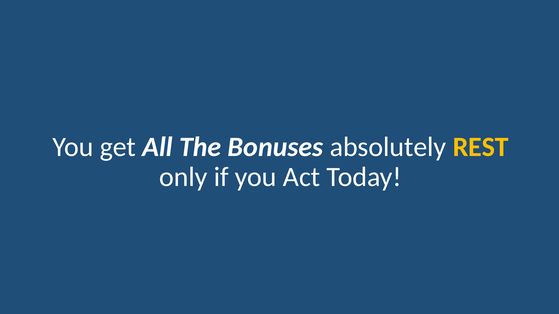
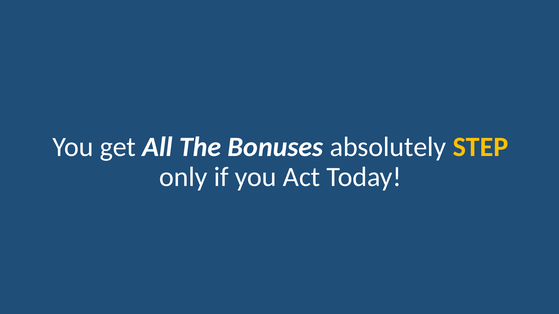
REST: REST -> STEP (481, 147)
